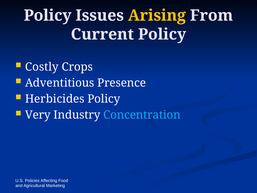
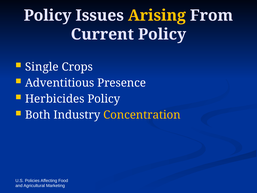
Costly: Costly -> Single (42, 67)
Very: Very -> Both (38, 115)
Concentration colour: light blue -> yellow (142, 115)
